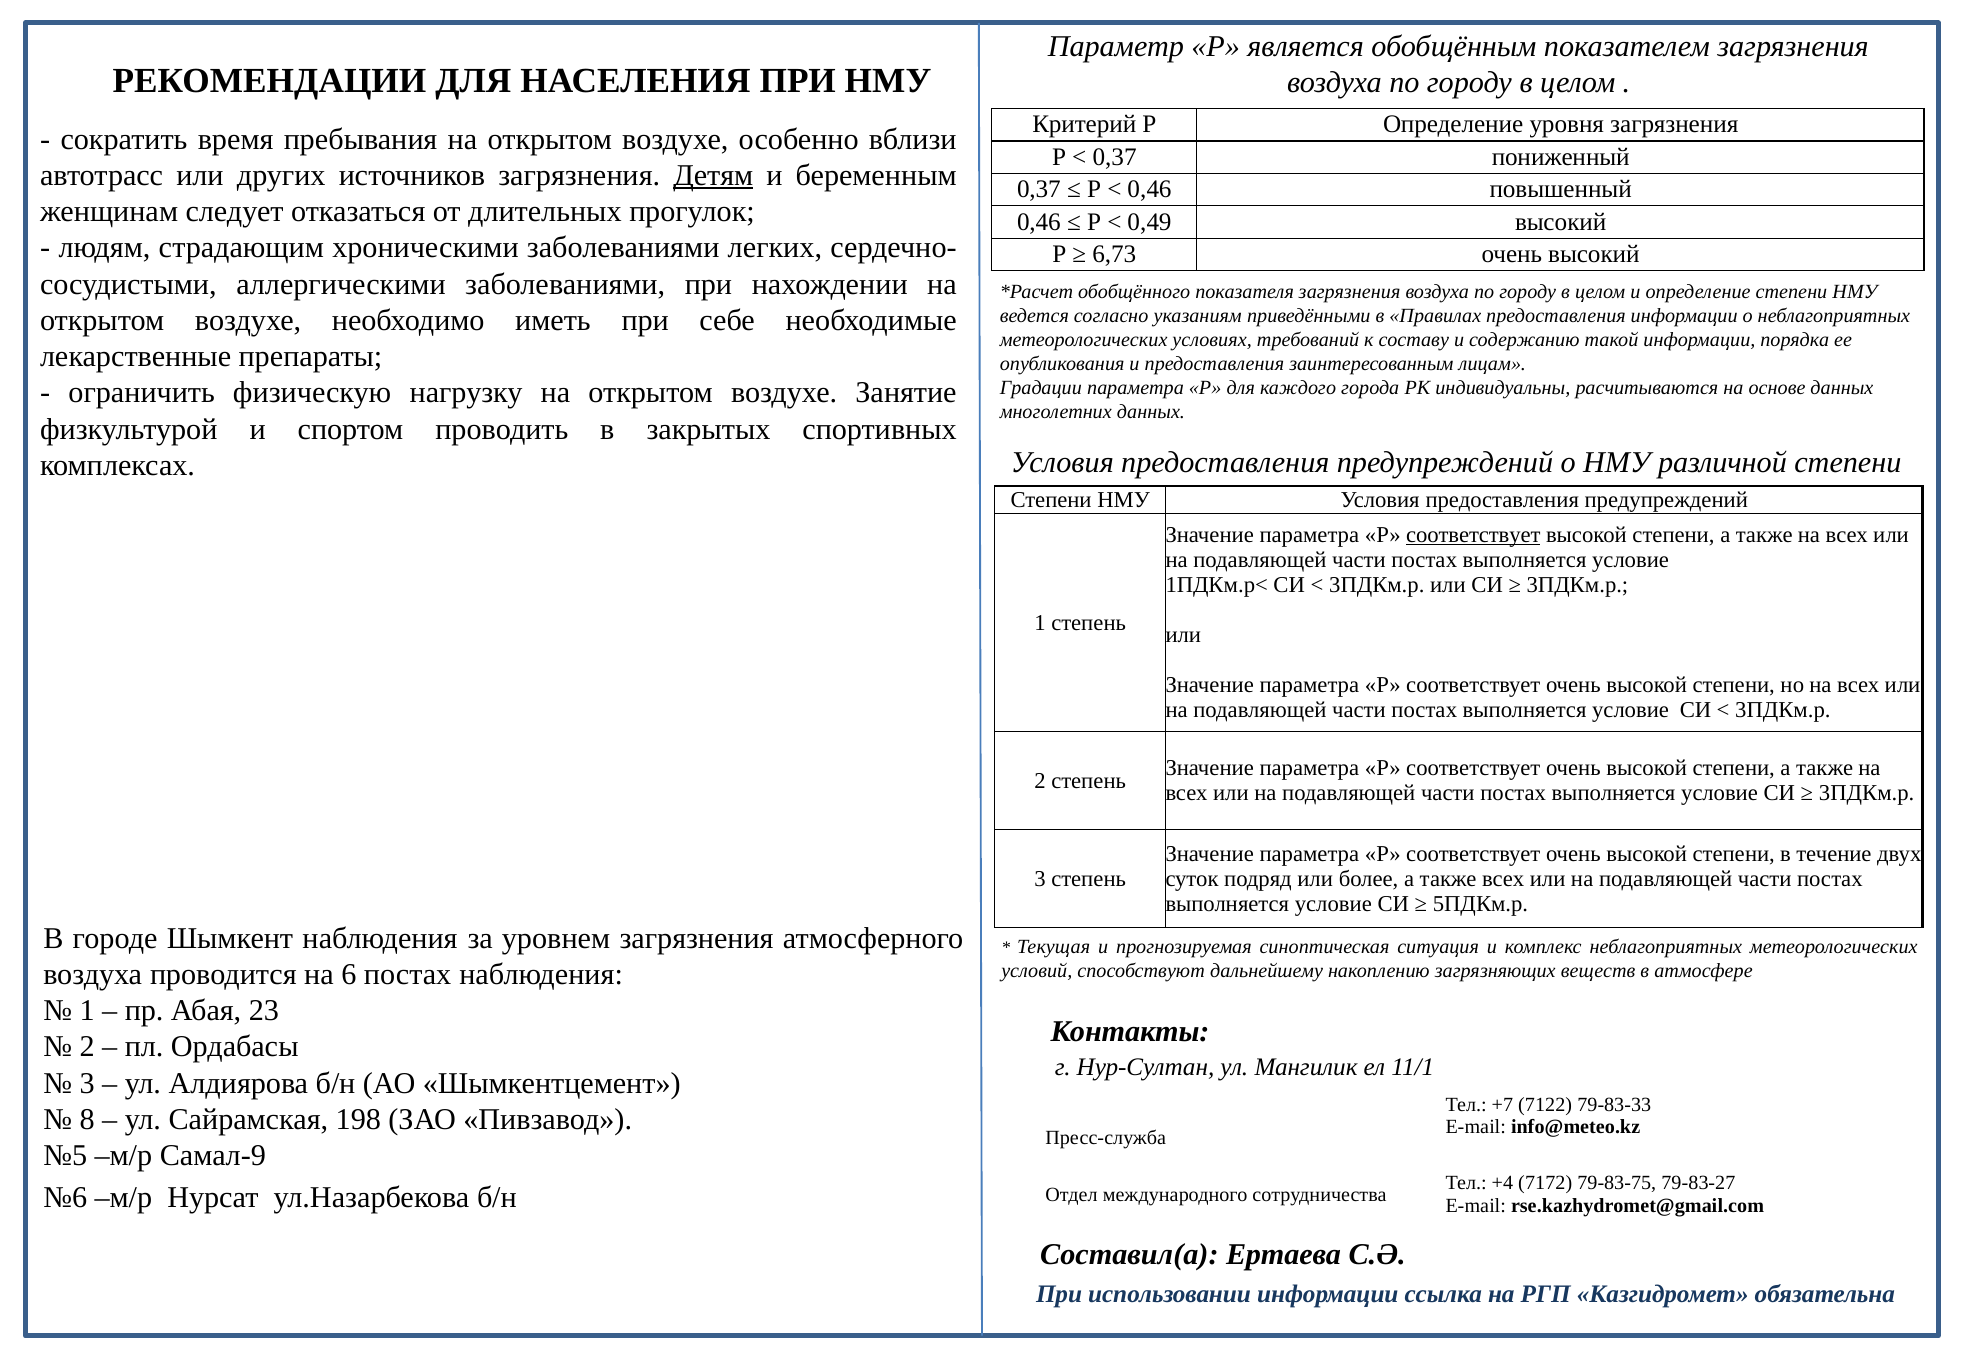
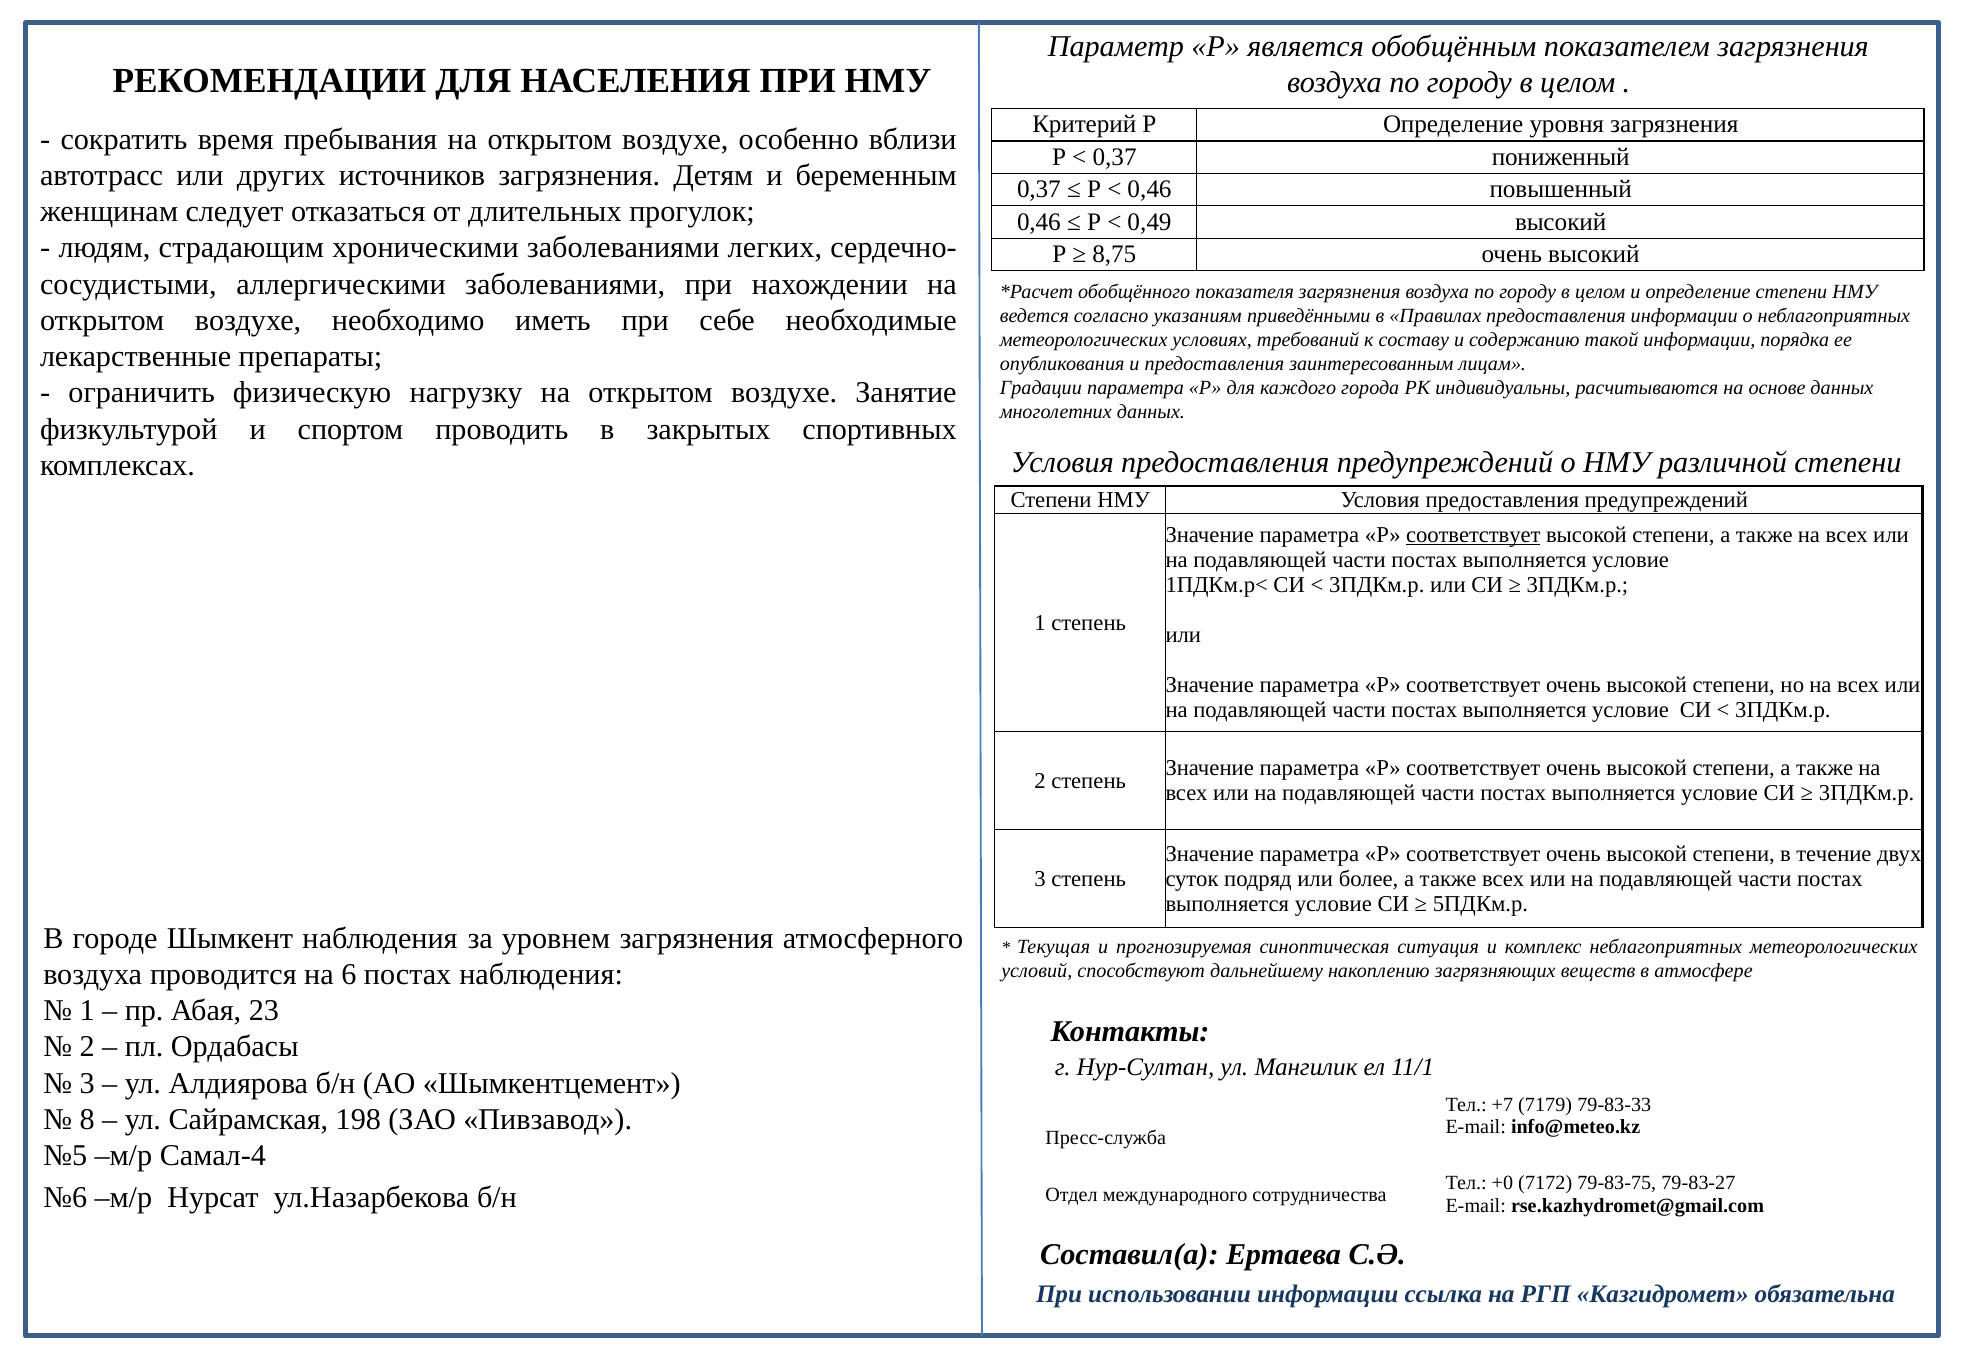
Детям underline: present -> none (713, 175)
6,73: 6,73 -> 8,75 (1114, 254)
7122: 7122 -> 7179 (1545, 1105)
Самал-9: Самал-9 -> Самал-4 (213, 1156)
+4: +4 -> +0 (1502, 1184)
